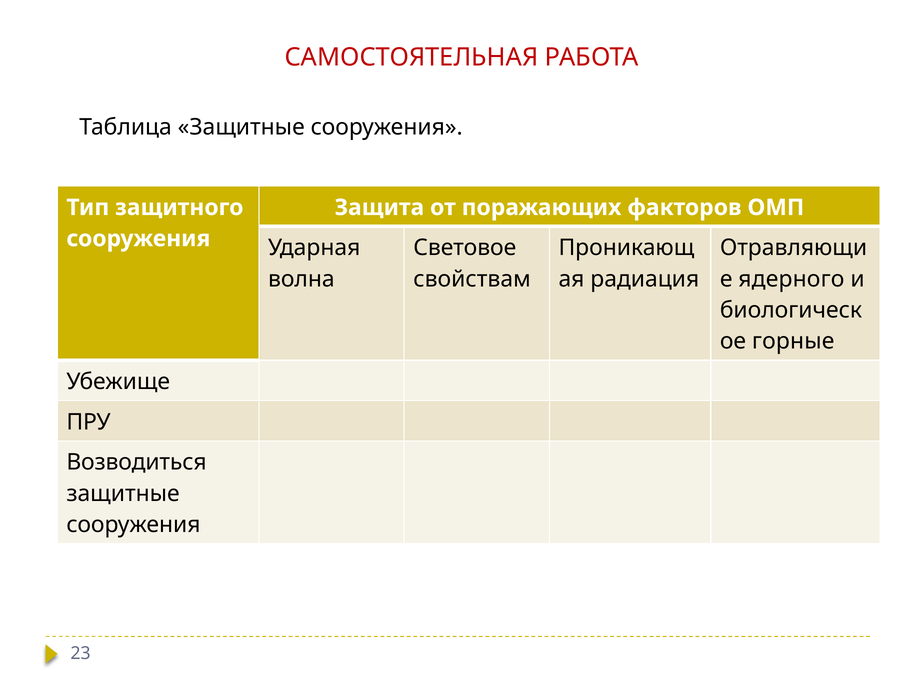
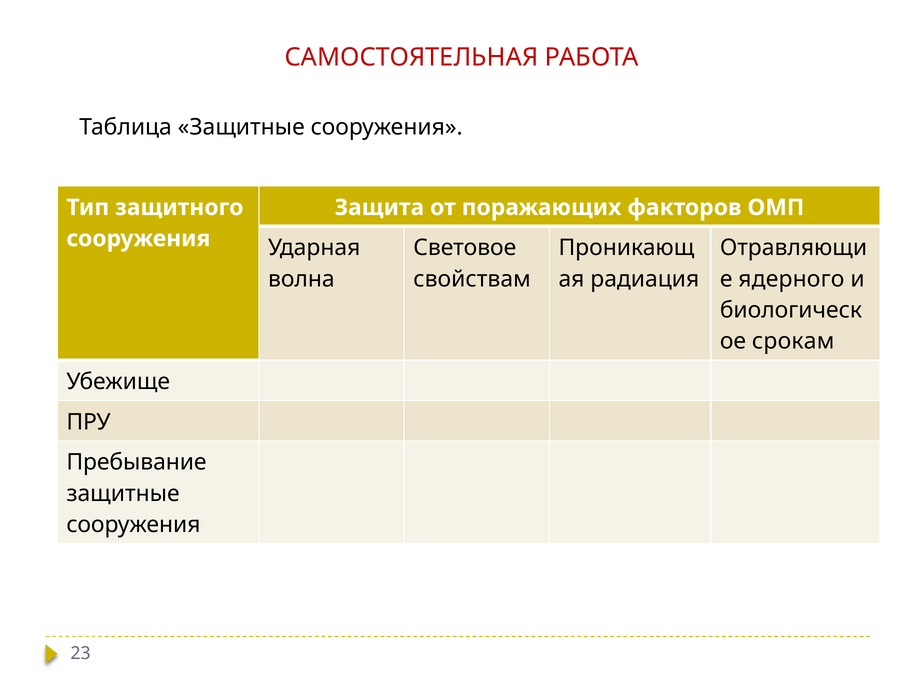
горные: горные -> срокам (793, 341)
Возводиться: Возводиться -> Пребывание (136, 462)
